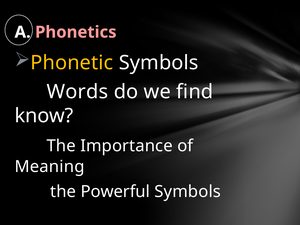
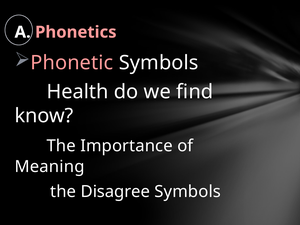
Phonetic colour: yellow -> pink (72, 63)
Words: Words -> Health (77, 92)
Powerful: Powerful -> Disagree (115, 192)
